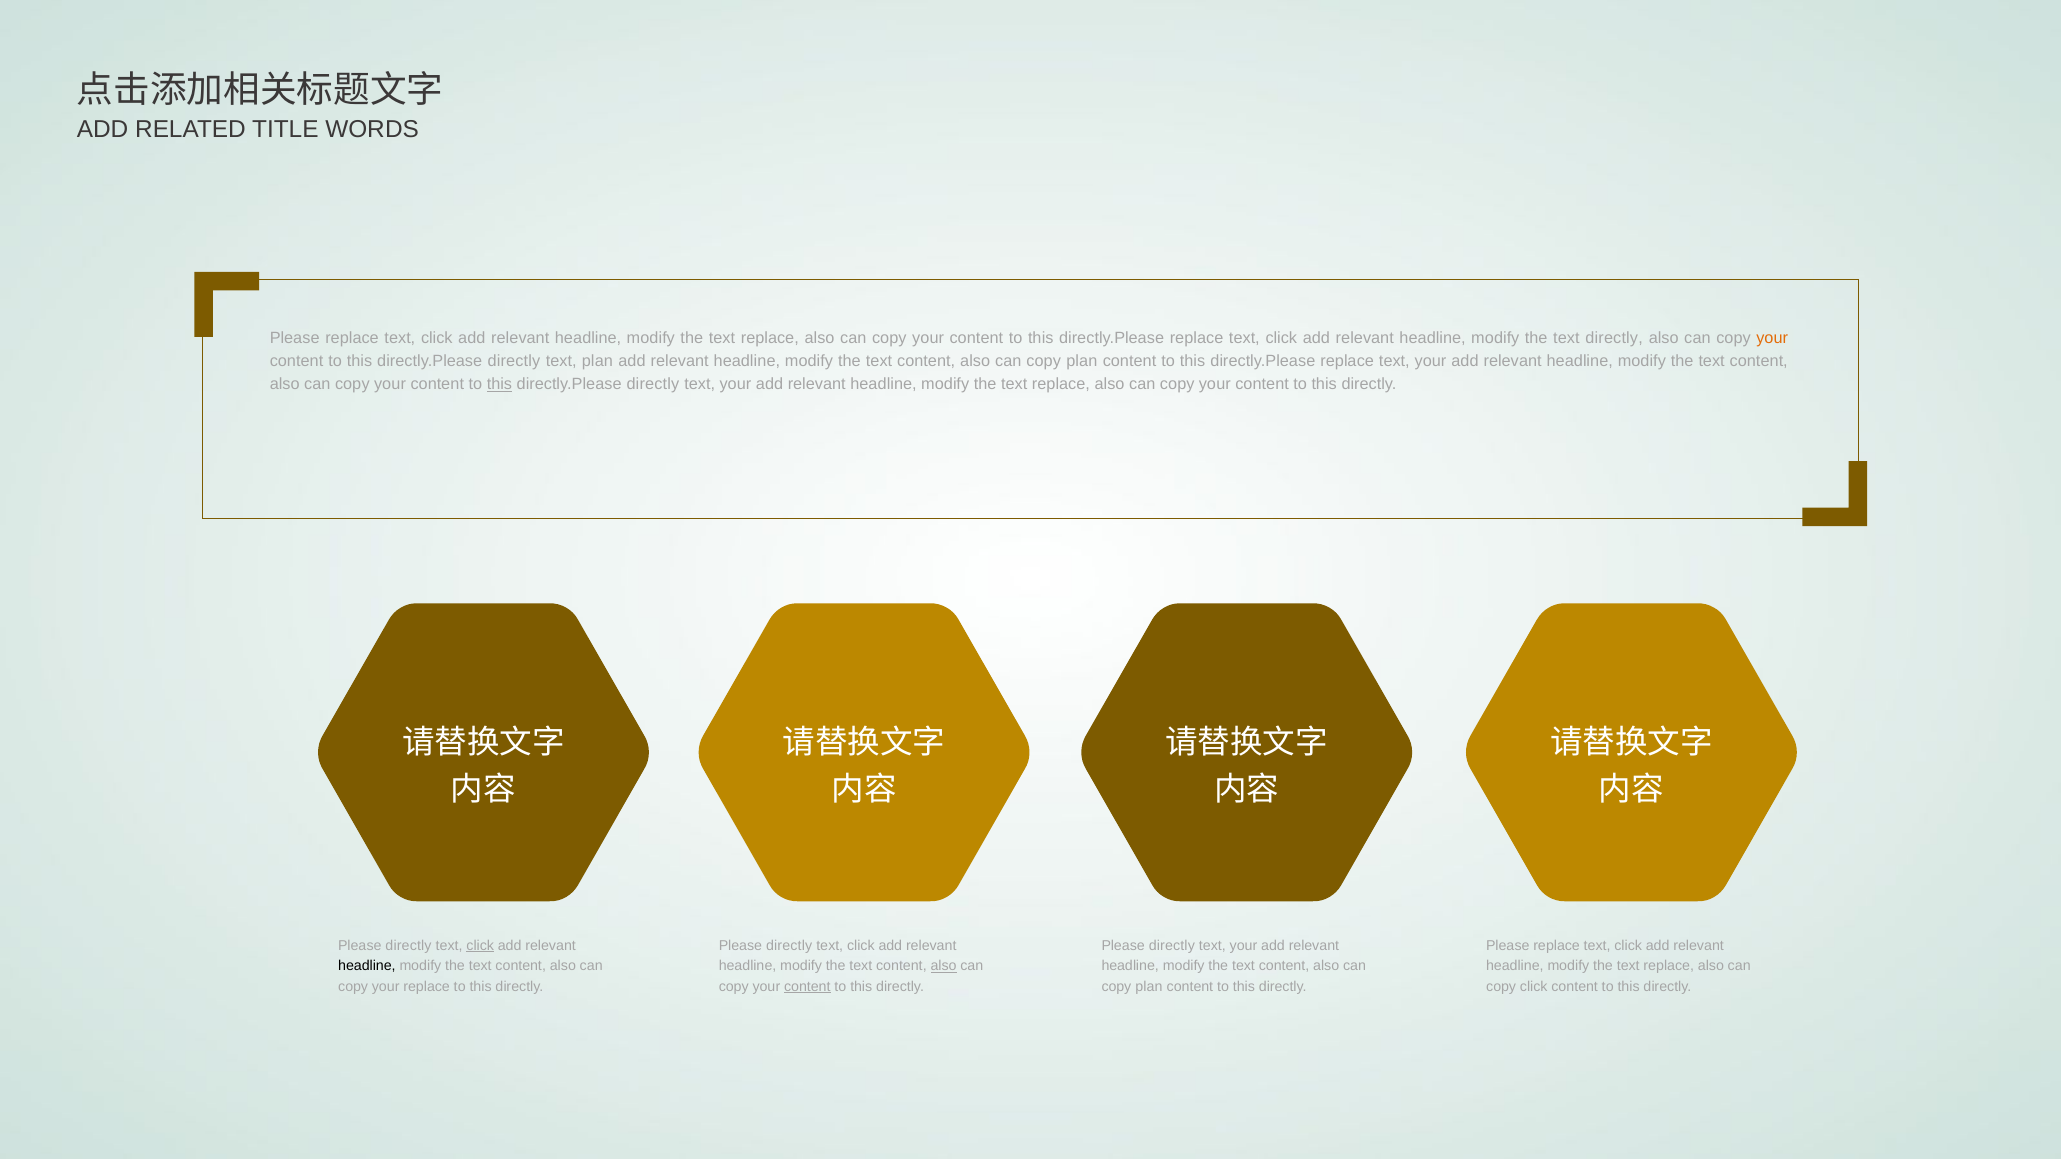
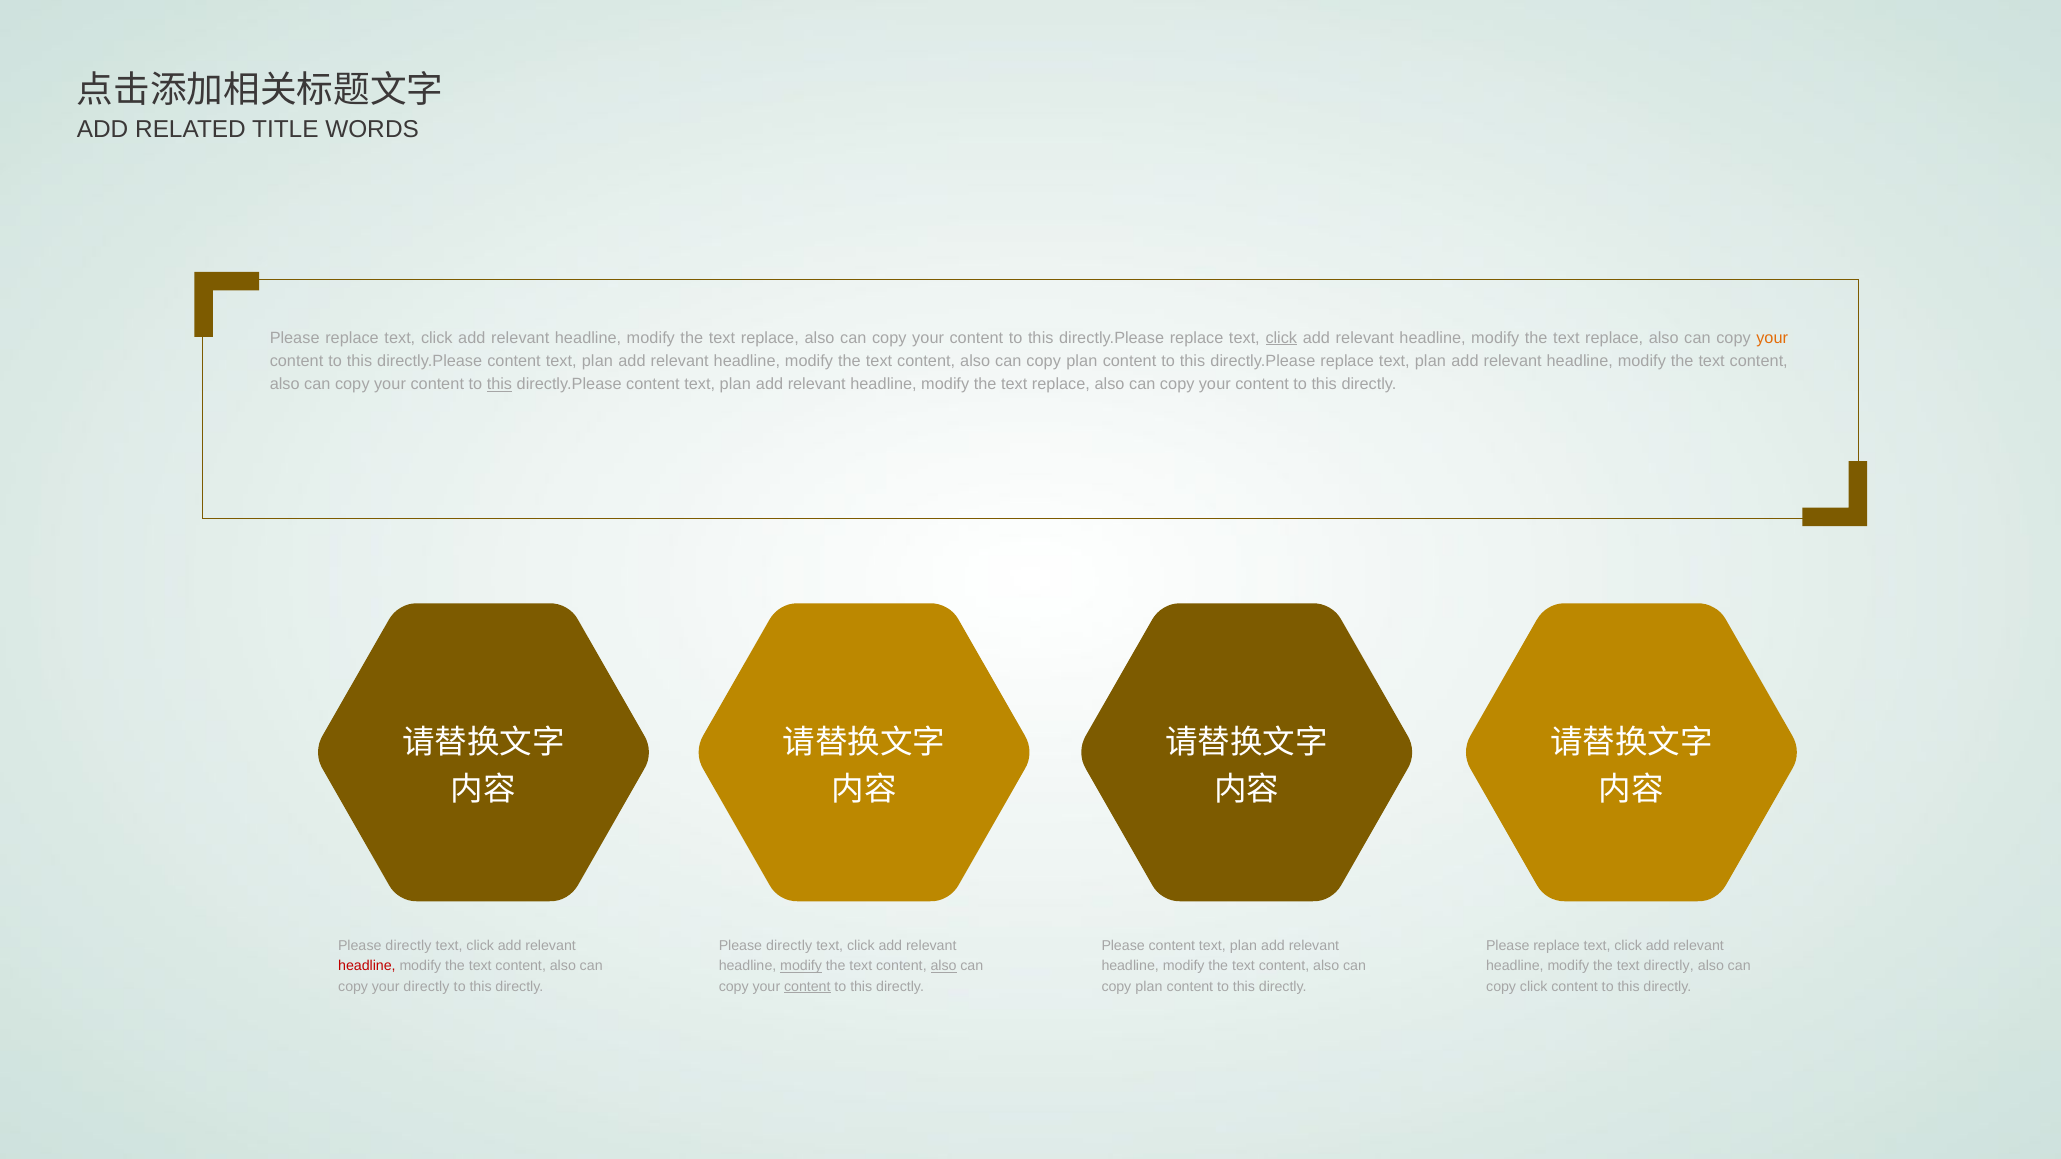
click underline: none -> present (1281, 338)
directly: directly -> replace (1614, 338)
directly: directly -> content (514, 361)
replace text your: your -> plan (1430, 361)
directly: directly -> content (653, 385)
your: your -> plan (735, 385)
click underline: present -> none (480, 946)
directly: directly -> content (1172, 946)
your: your -> plan (1243, 946)
headline colour: black -> red (367, 966)
modify underline: none -> present (801, 966)
replace: replace -> directly (1669, 966)
your replace: replace -> directly (427, 987)
